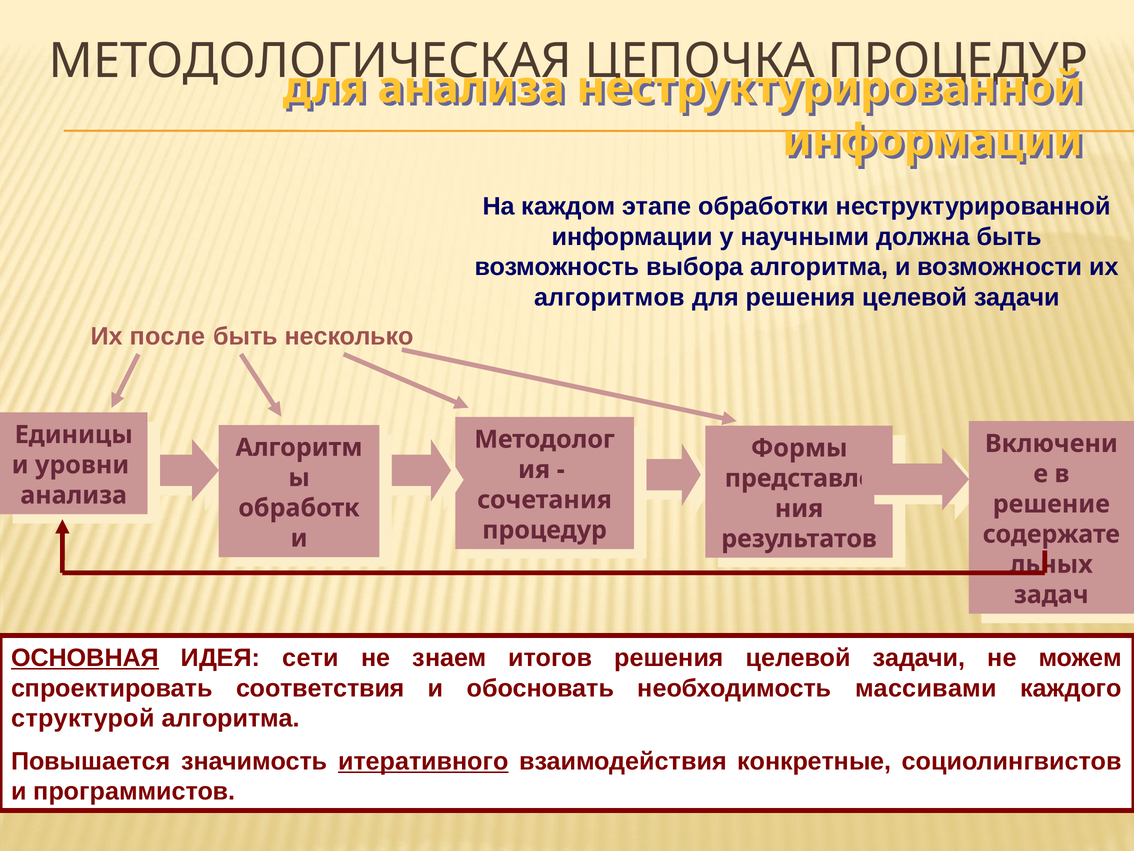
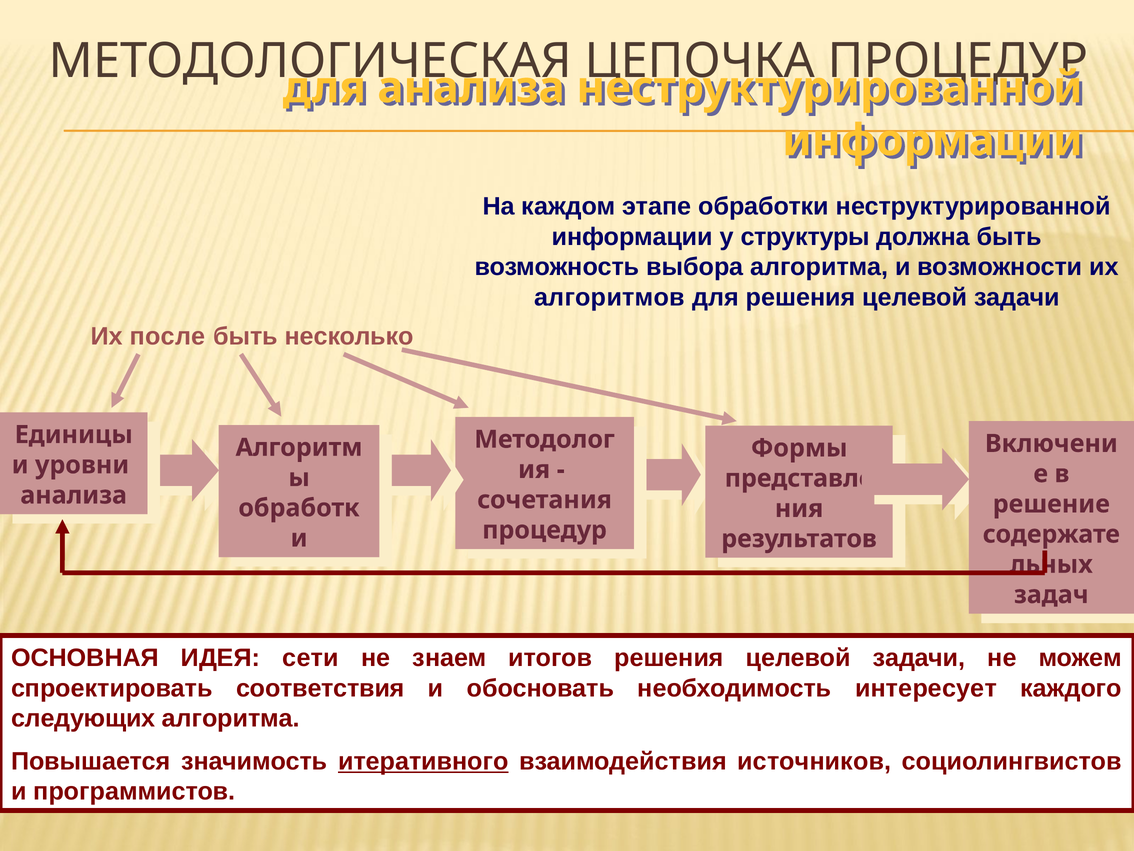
научными: научными -> структуры (805, 237)
ОСНОВНАЯ underline: present -> none (85, 658)
массивами: массивами -> интересует (926, 688)
структурой: структурой -> следующих (83, 718)
конкретные: конкретные -> источников (814, 761)
